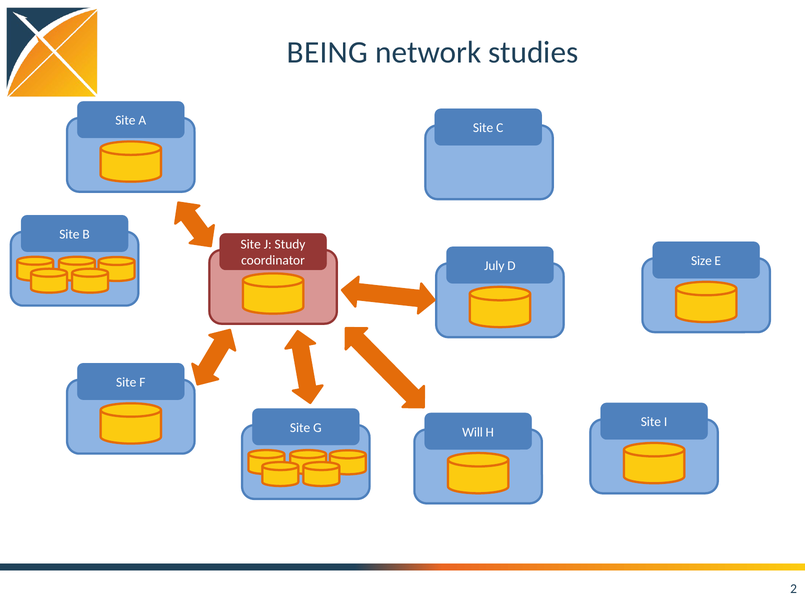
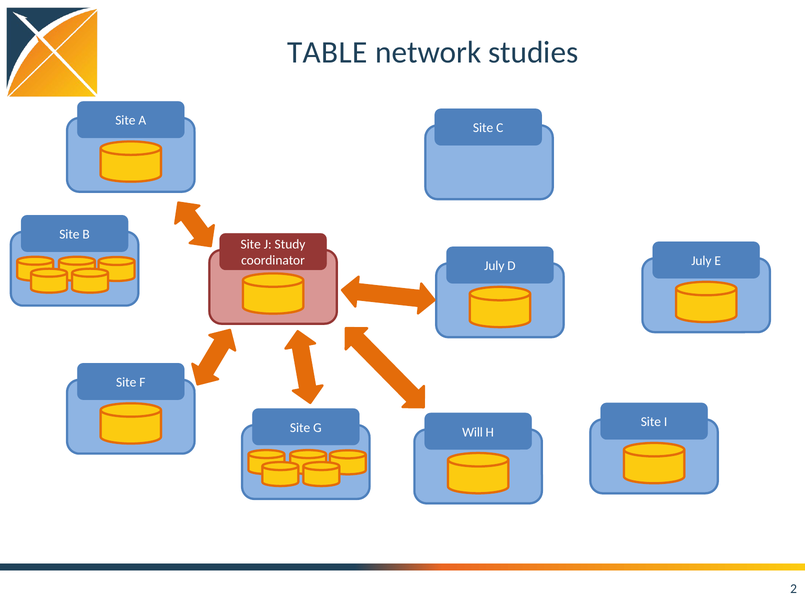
BEING: BEING -> TABLE (327, 52)
D Size: Size -> July (701, 261)
